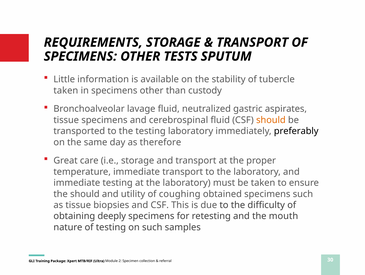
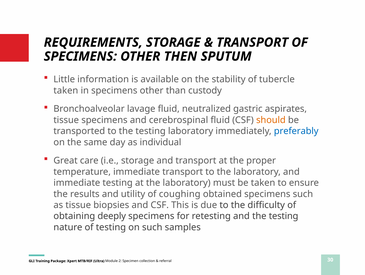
TESTS: TESTS -> THEN (180, 56)
preferably colour: black -> blue (296, 131)
therefore: therefore -> individual (161, 142)
the should: should -> results (85, 194)
and the mouth: mouth -> testing (284, 216)
